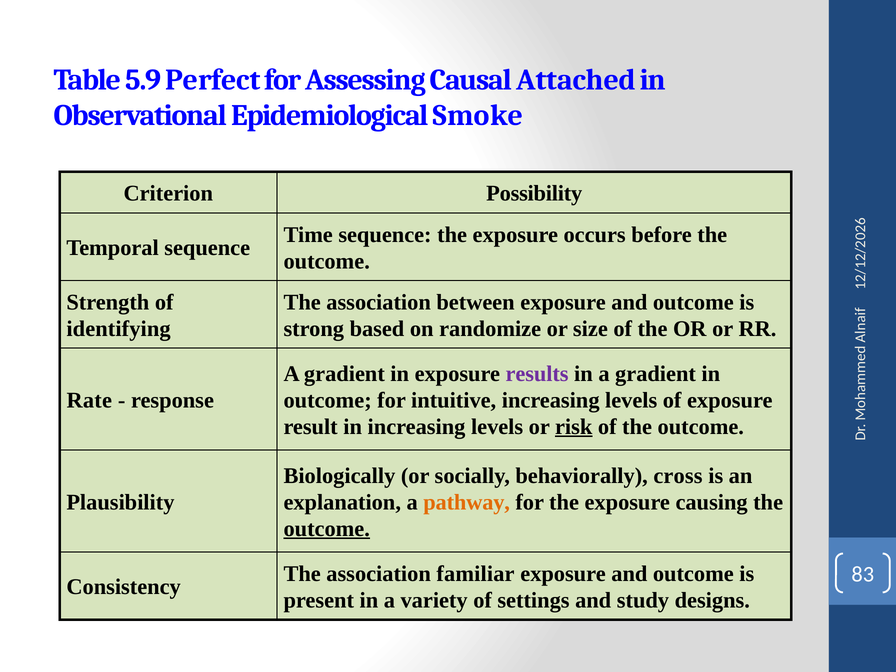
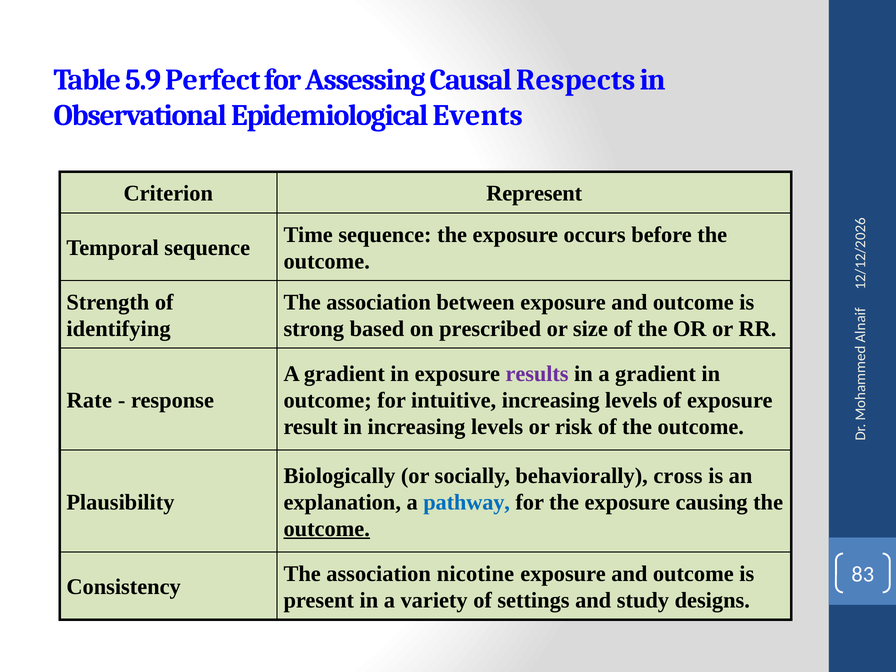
Attached: Attached -> Respects (576, 80)
Smoke: Smoke -> Events (478, 116)
Possibility: Possibility -> Represent (534, 194)
randomize: randomize -> prescribed (490, 329)
risk underline: present -> none (574, 427)
pathway colour: orange -> blue (467, 502)
familiar: familiar -> nicotine (475, 574)
